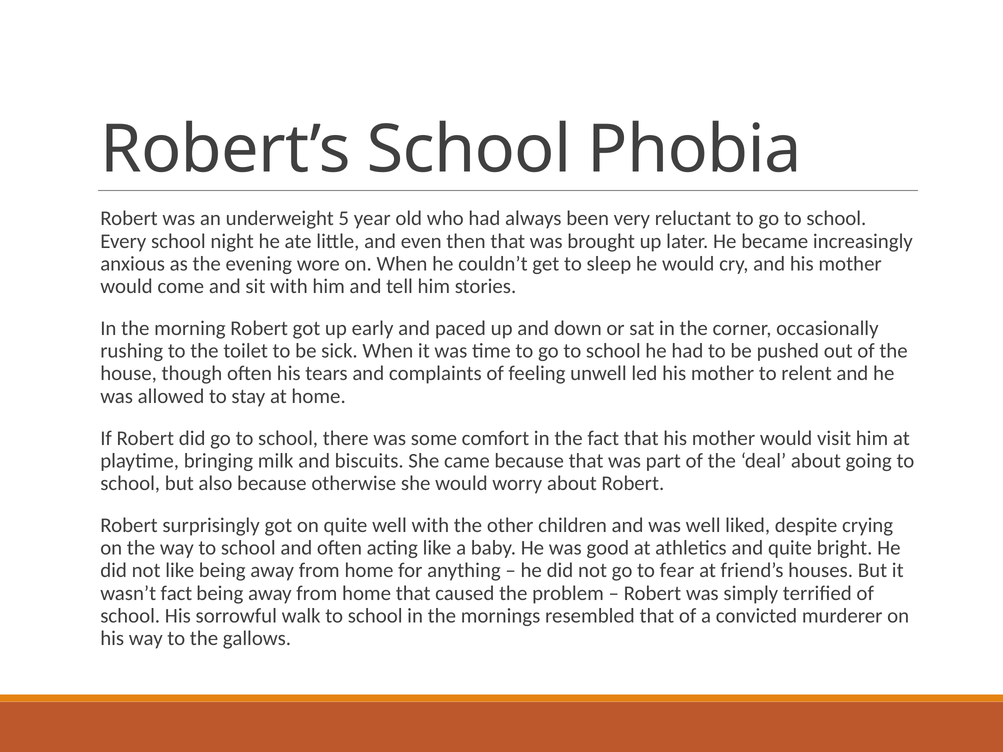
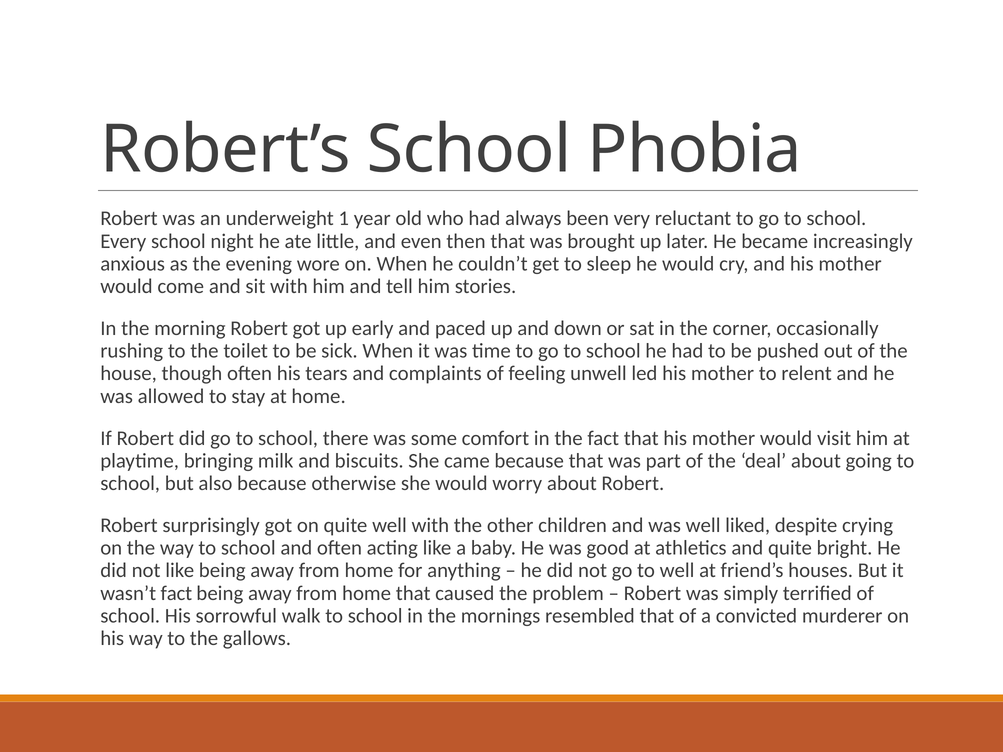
5: 5 -> 1 (344, 219)
to fear: fear -> well (677, 571)
